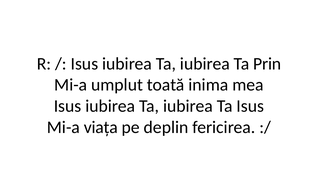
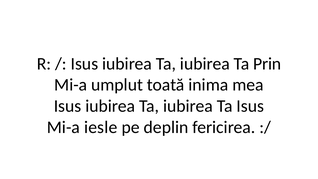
viața: viața -> iesle (101, 127)
